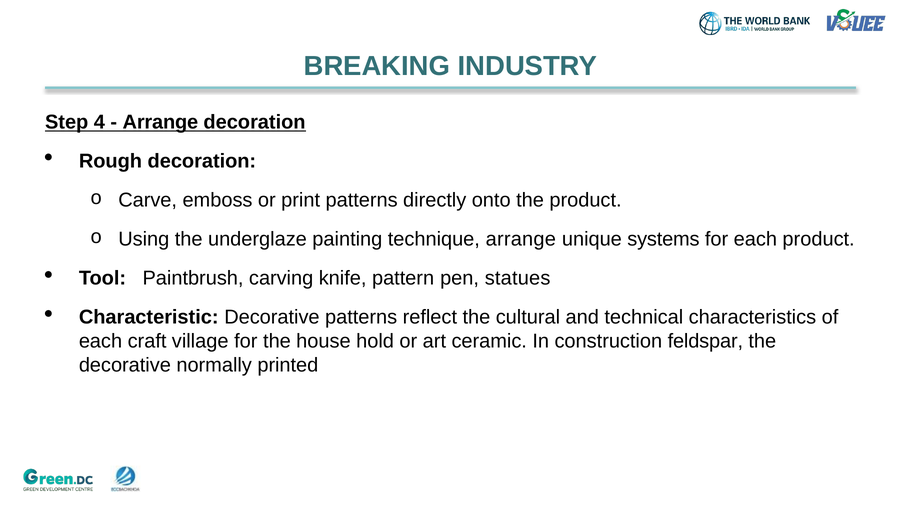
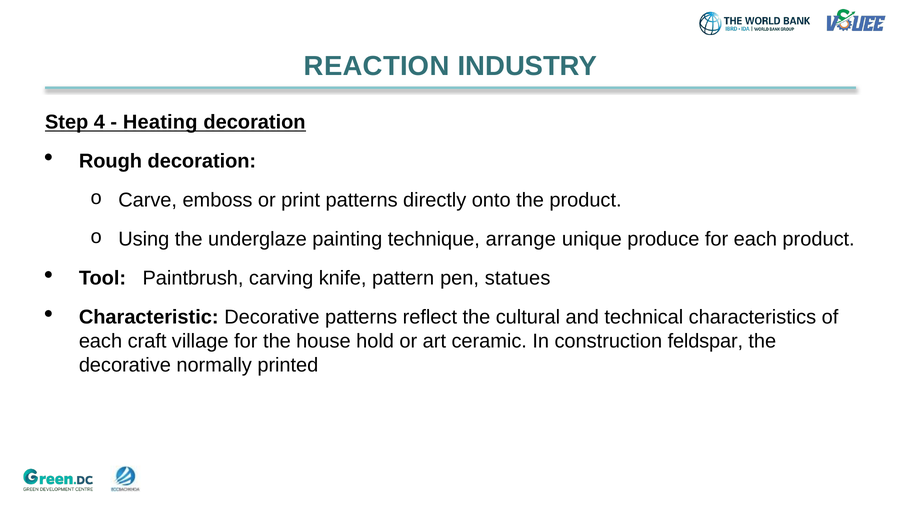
BREAKING: BREAKING -> REACTION (377, 66)
Arrange: Arrange -> Heating (160, 122)
systems: systems -> produce (663, 239)
